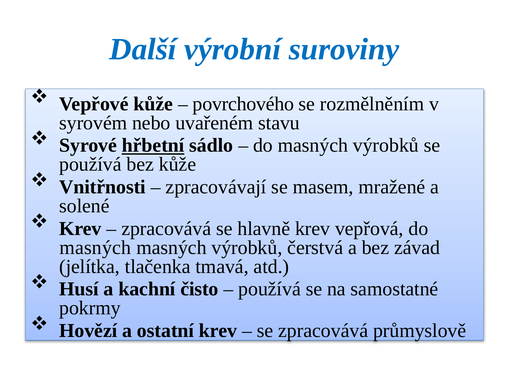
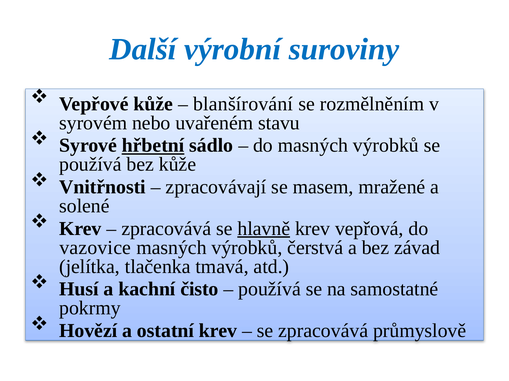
povrchového: povrchového -> blanšírování (243, 104)
hlavně underline: none -> present (264, 229)
masných: masných -> vazovice (95, 248)
